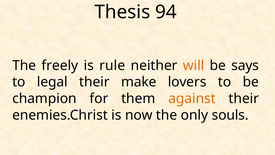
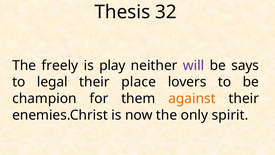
94: 94 -> 32 (166, 12)
rule: rule -> play (112, 65)
will colour: orange -> purple (194, 65)
make: make -> place (139, 82)
souls: souls -> spirit (230, 115)
